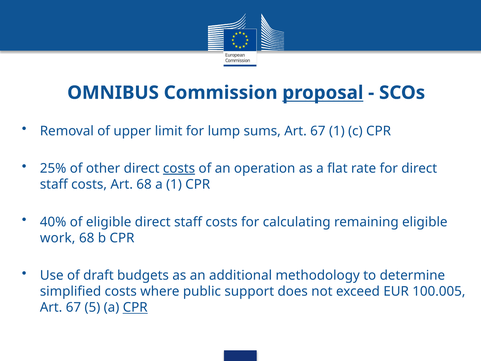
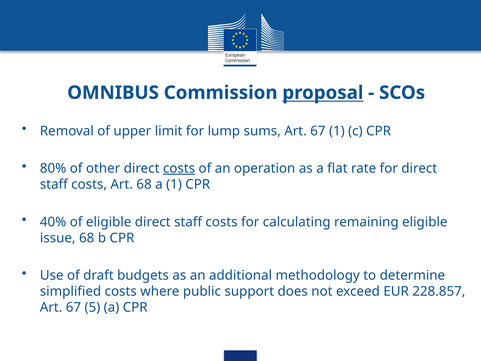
25%: 25% -> 80% (53, 168)
work: work -> issue (58, 238)
100.005: 100.005 -> 228.857 (439, 291)
CPR underline: present -> none (135, 307)
